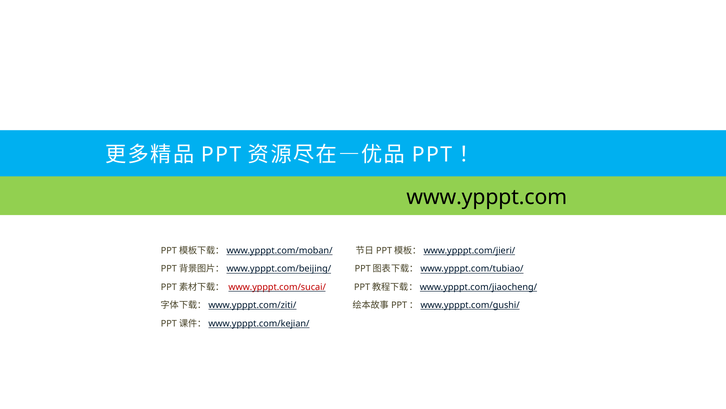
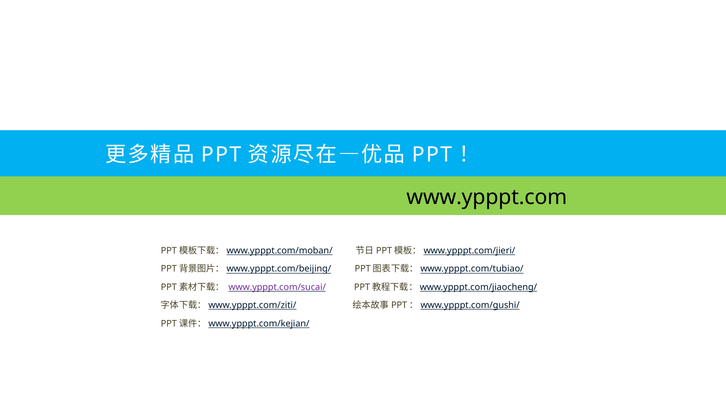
www.ypppt.com/sucai/ colour: red -> purple (277, 287)
